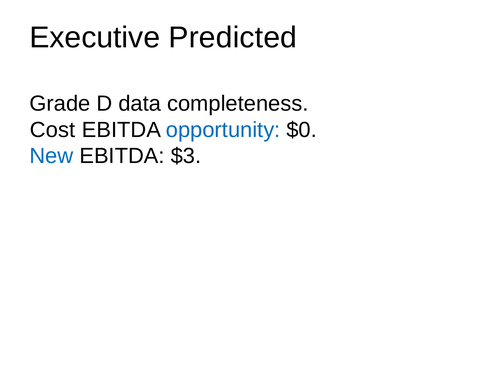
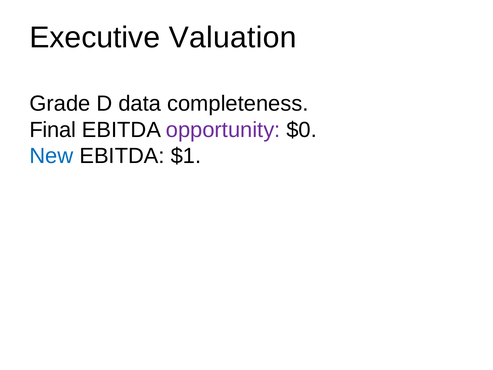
Predicted: Predicted -> Valuation (233, 37)
Cost: Cost -> Final (53, 130)
opportunity colour: blue -> purple (223, 130)
$3: $3 -> $1 (186, 156)
